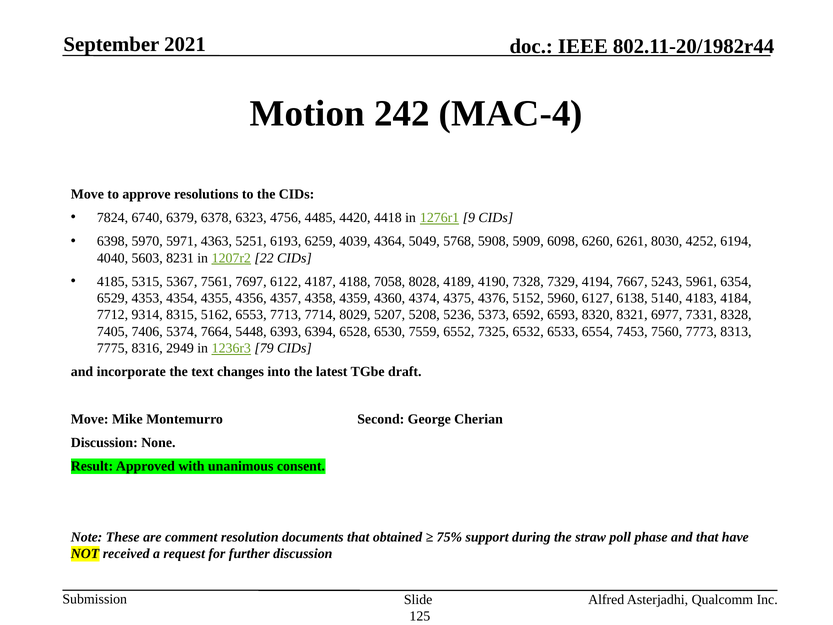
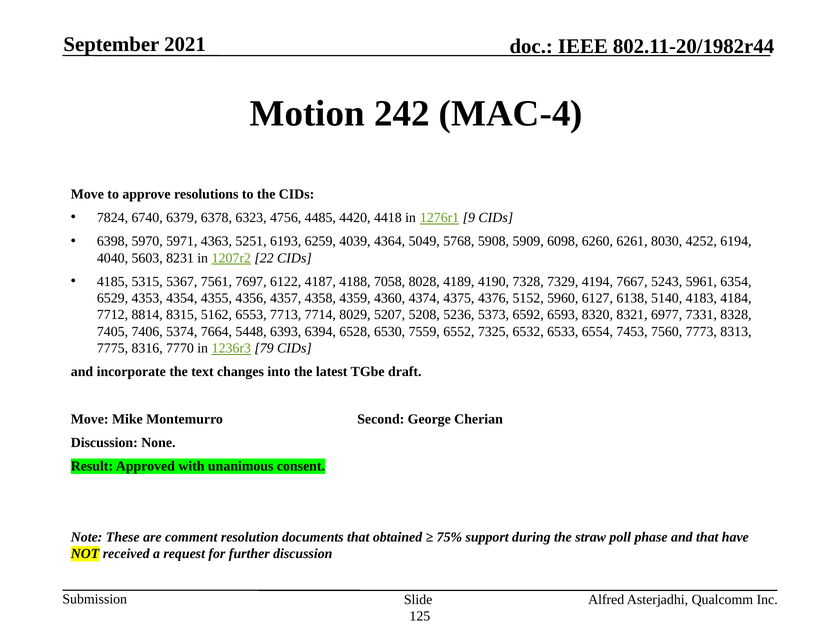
9314: 9314 -> 8814 (147, 315)
2949: 2949 -> 7770 (180, 348)
